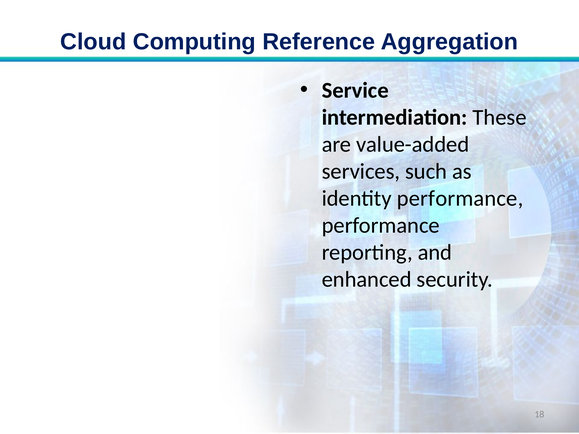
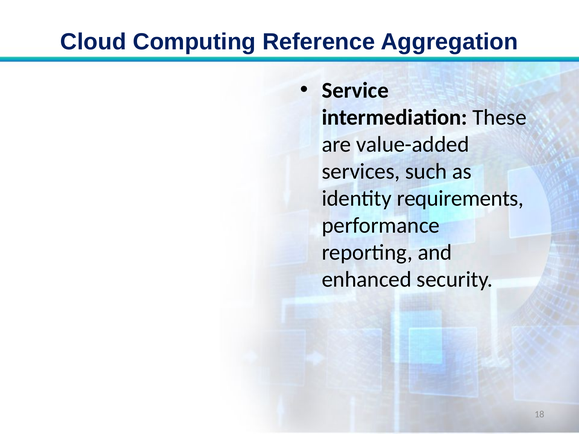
identity performance: performance -> requirements (460, 198)
